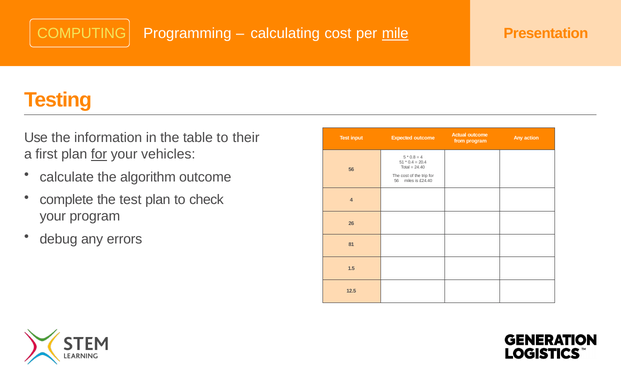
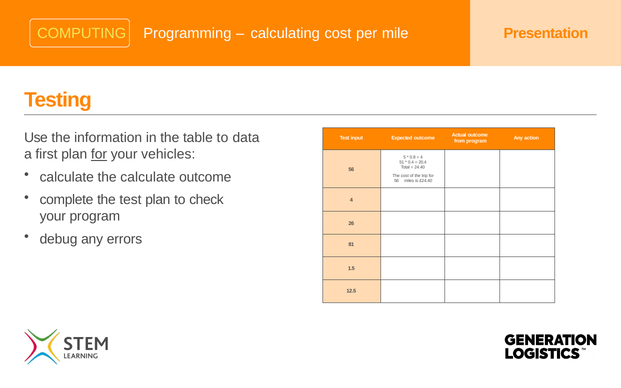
mile underline: present -> none (395, 34)
their: their -> data (246, 138)
the algorithm: algorithm -> calculate (148, 177)
